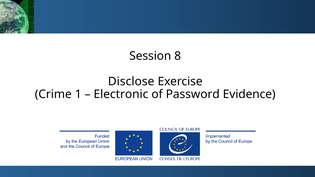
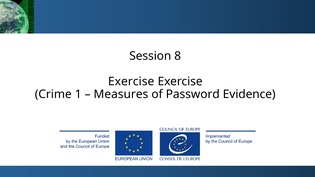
Disclose: Disclose -> Exercise (131, 81)
Electronic: Electronic -> Measures (121, 94)
